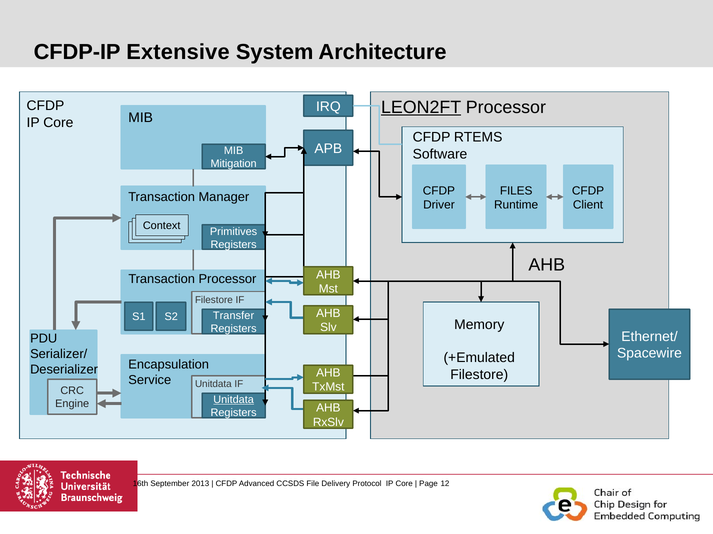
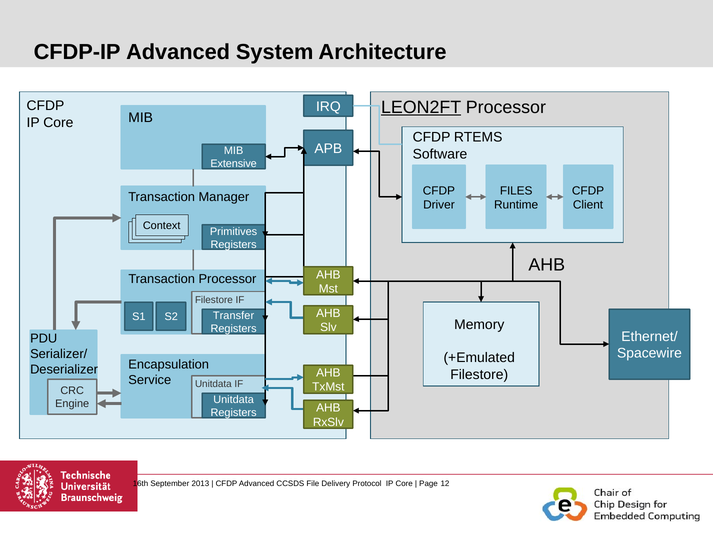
CFDP-IP Extensive: Extensive -> Advanced (178, 52)
Mitigation: Mitigation -> Extensive (234, 164)
Unitdata underline: present -> none (234, 400)
